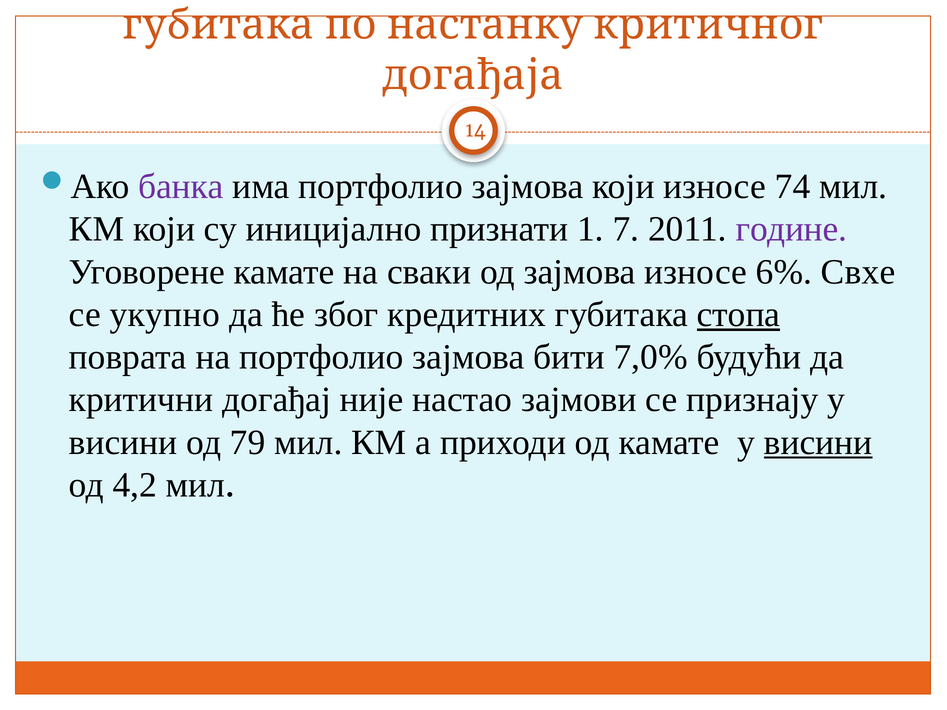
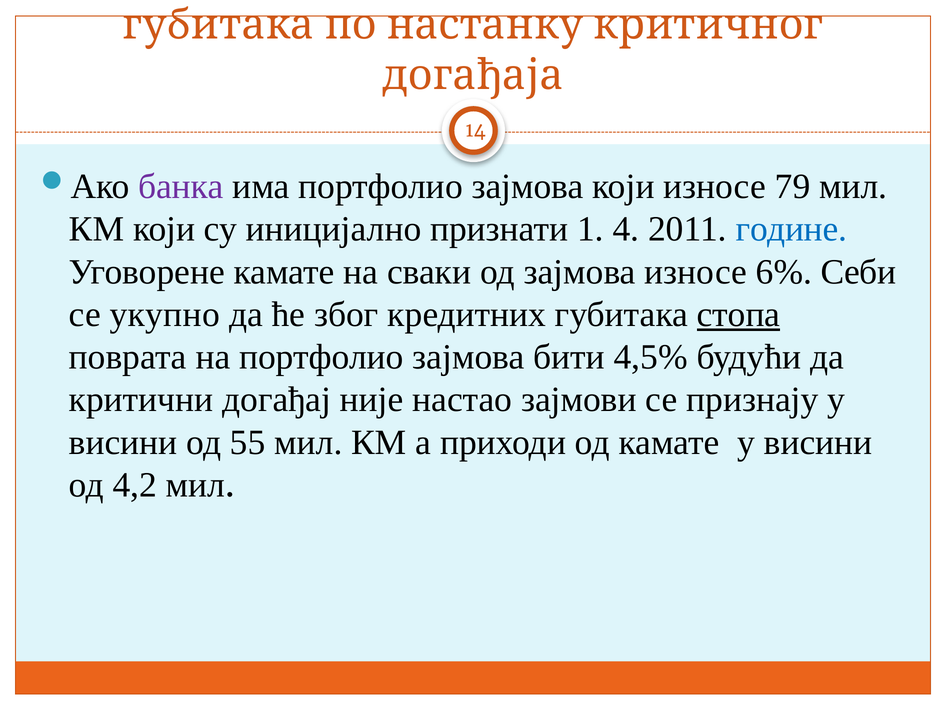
74: 74 -> 79 (793, 187)
7: 7 -> 4 (626, 229)
године colour: purple -> blue (791, 229)
Свхе: Свхе -> Себи (858, 272)
7,0%: 7,0% -> 4,5% (651, 357)
79: 79 -> 55 (248, 443)
висини underline: present -> none (818, 443)
